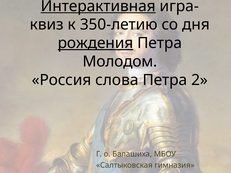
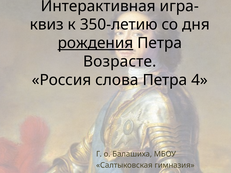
Интерактивная underline: present -> none (98, 6)
Молодом: Молодом -> Возрасте (120, 62)
2: 2 -> 4 (199, 80)
